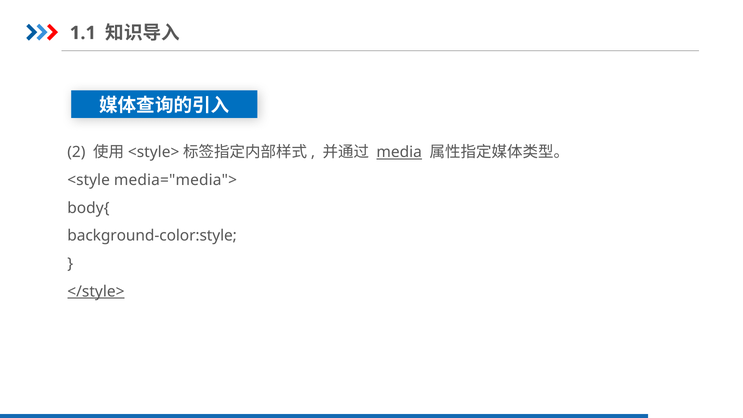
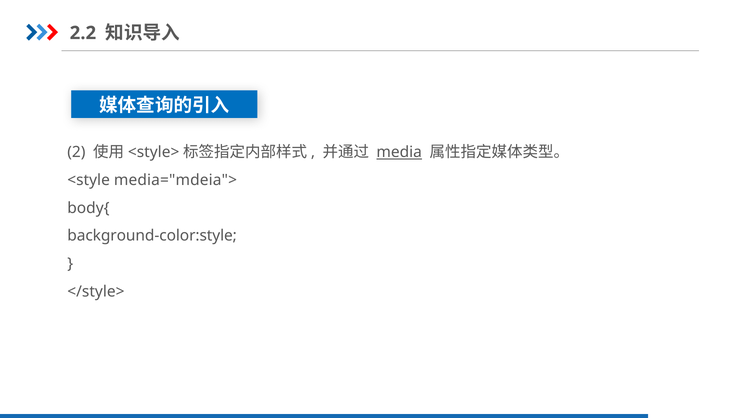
1.1: 1.1 -> 2.2 (83, 33)
media="media">: media="media"> -> media="mdeia"> (175, 180)
</style> underline: present -> none (96, 292)
